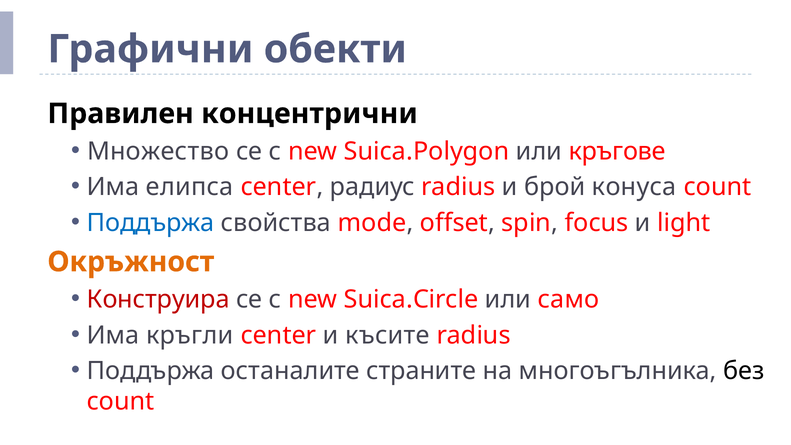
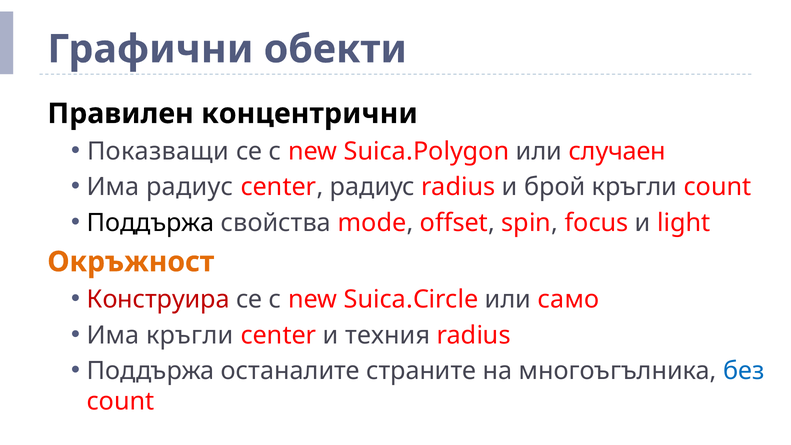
Множество: Множество -> Показващи (158, 151)
кръгове: кръгове -> случаен (617, 151)
Има елипса: елипса -> радиус (190, 187)
брой конуса: конуса -> кръгли (634, 187)
Поддържа colour: blue -> black (151, 223)
късите: късите -> техния (388, 335)
без colour: black -> blue (744, 371)
